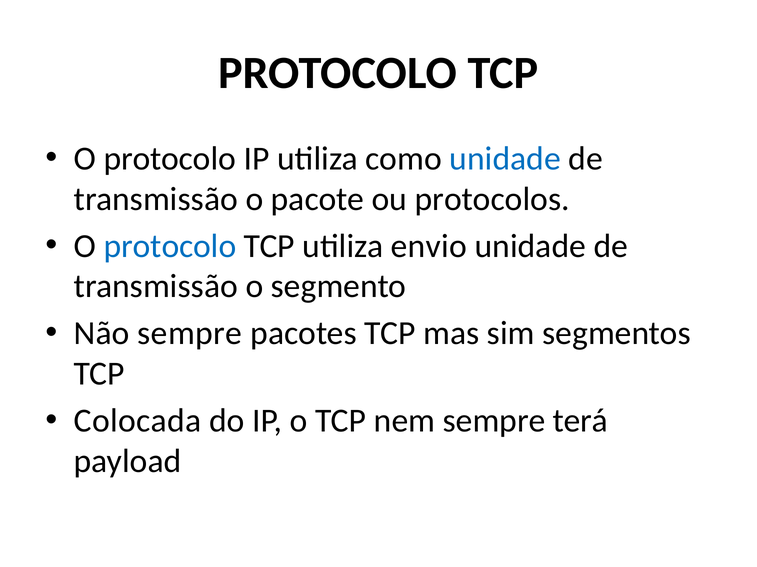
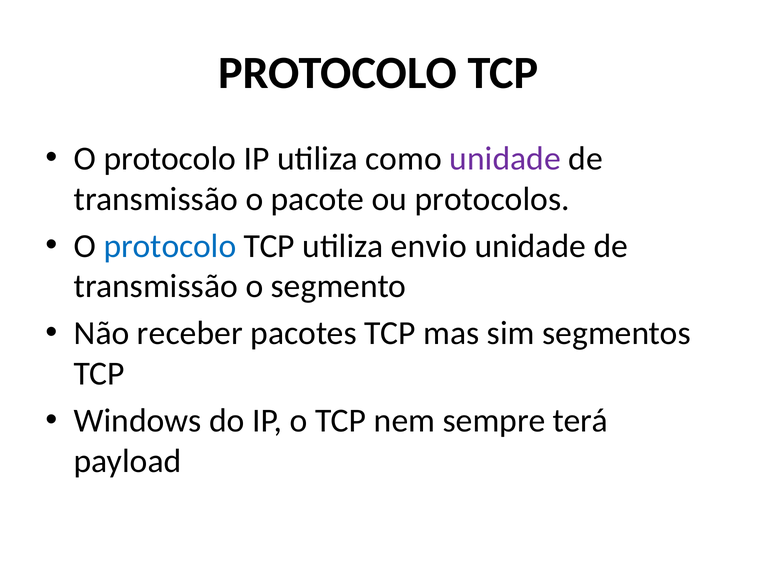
unidade colour: blue -> purple (505, 159)
Não sempre: sempre -> receber (190, 334)
Colocada: Colocada -> Windows (138, 421)
